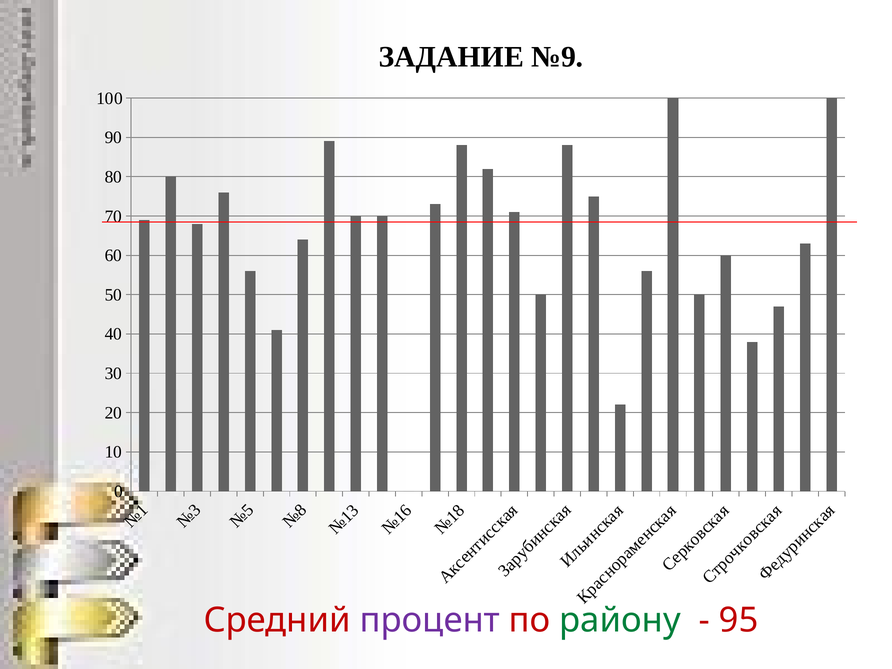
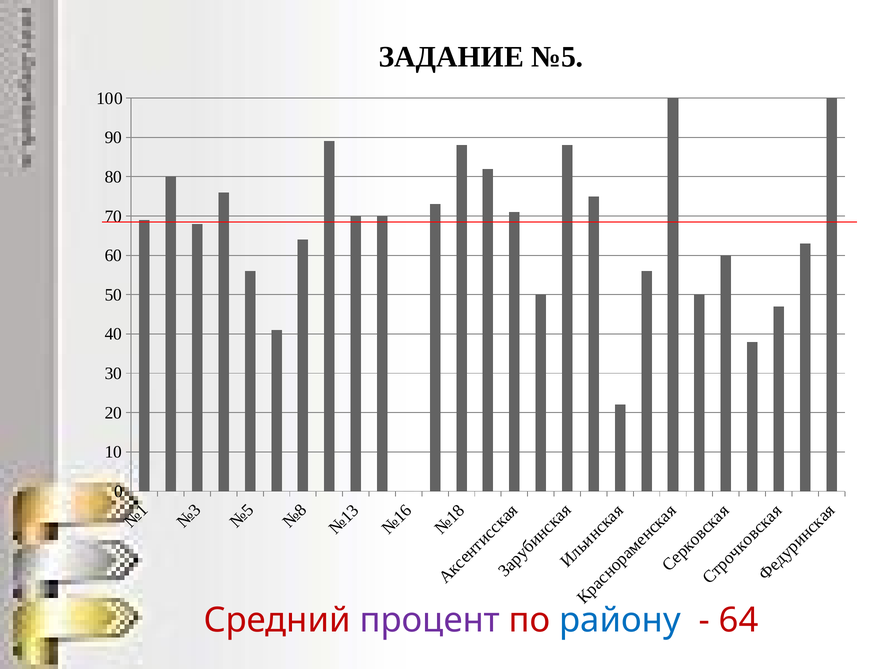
№9: №9 -> №5 (557, 57)
району colour: green -> blue (620, 620)
95: 95 -> 64 (739, 620)
